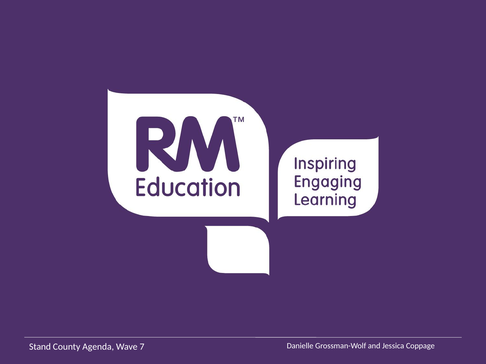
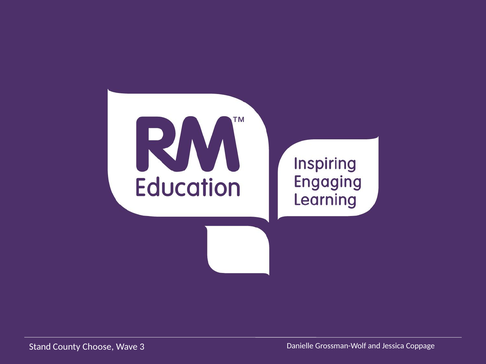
Agenda: Agenda -> Choose (98, 347)
7: 7 -> 3 (142, 347)
